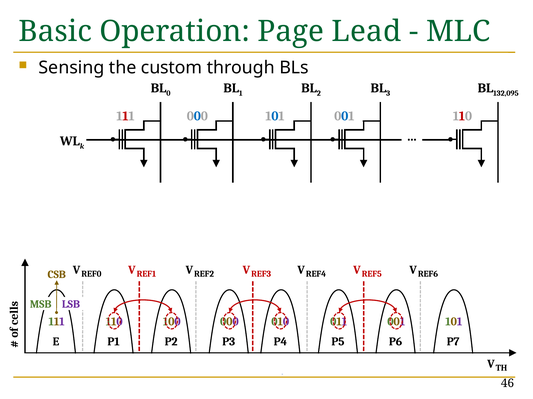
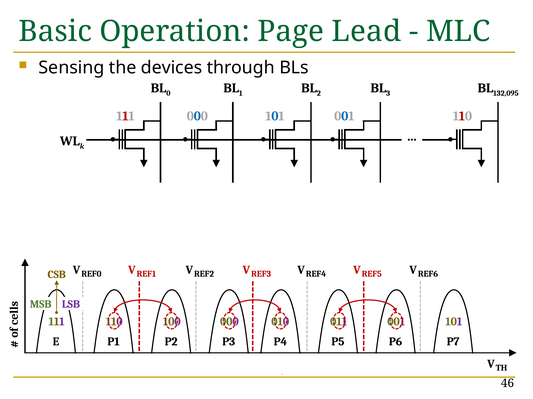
custom: custom -> devices (172, 68)
